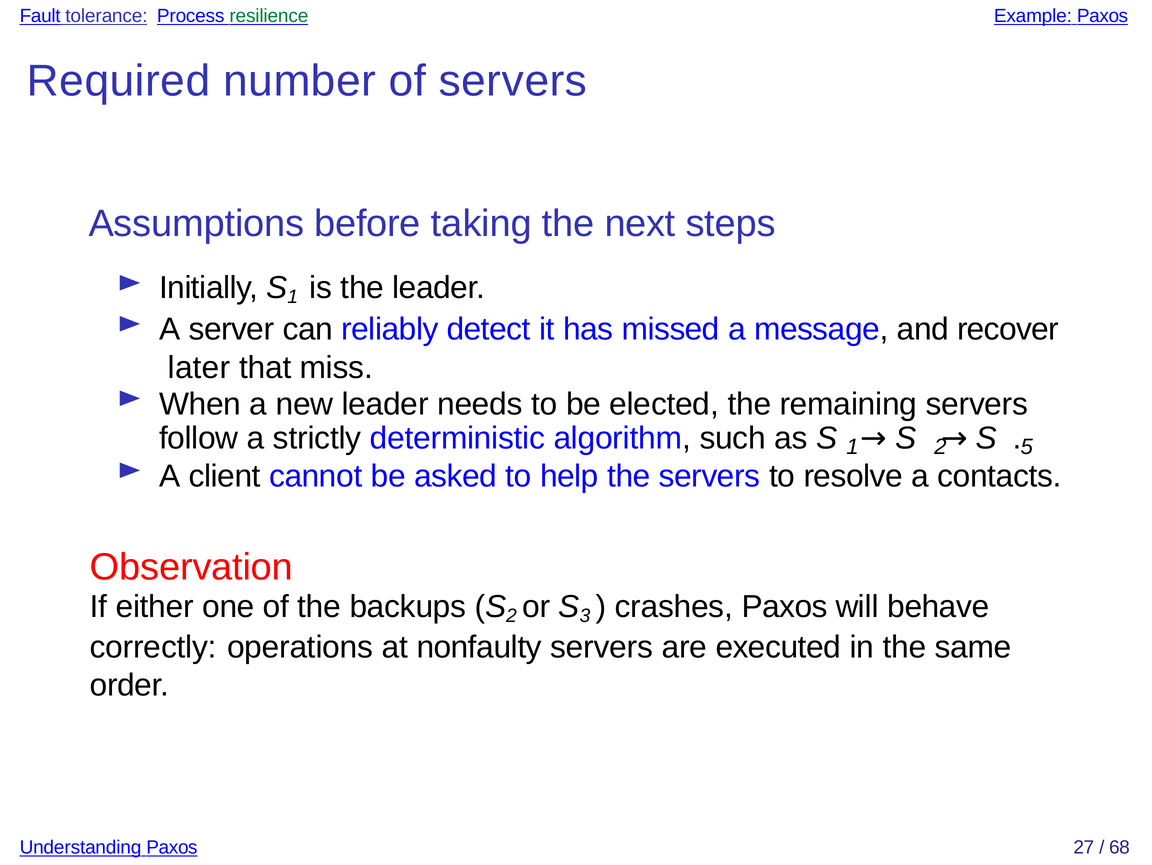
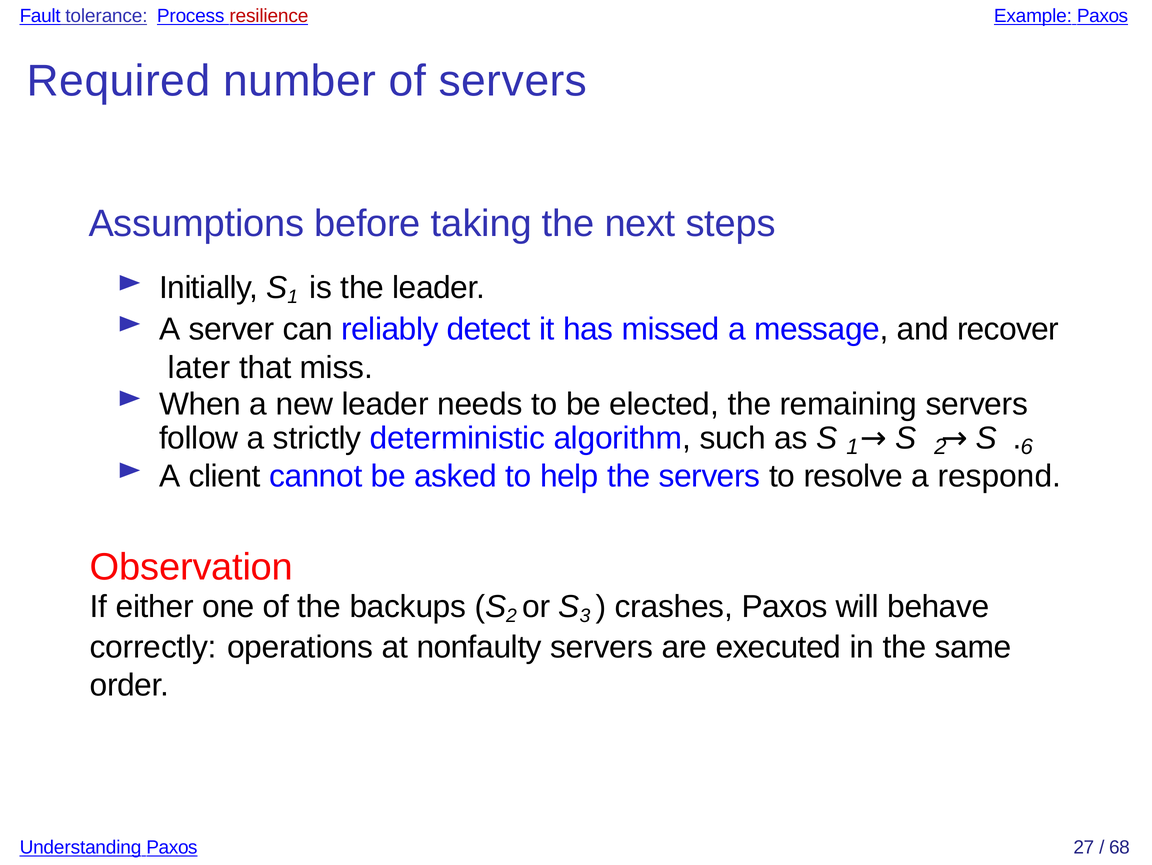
resilience colour: green -> red (269, 16)
5: 5 -> 6 (1027, 447)
contacts: contacts -> respond (999, 476)
